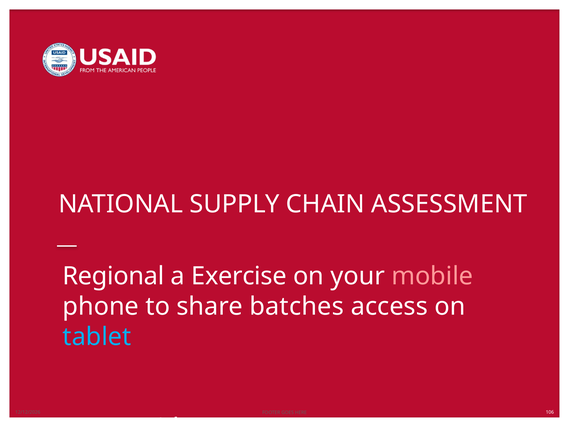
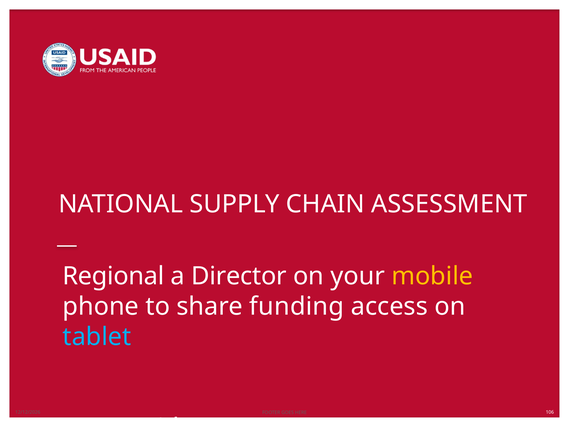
Exercise: Exercise -> Director (239, 276)
mobile colour: pink -> yellow (432, 276)
batches: batches -> funding (297, 306)
